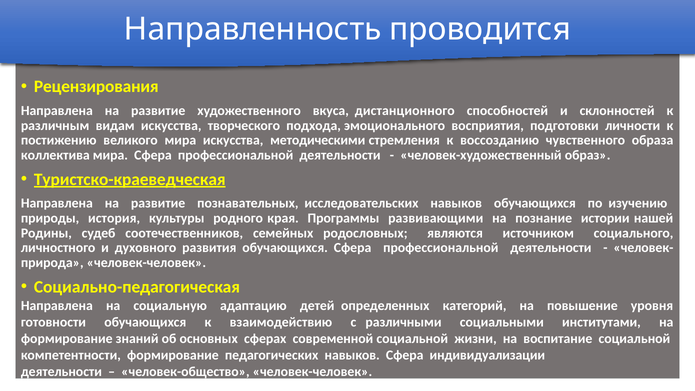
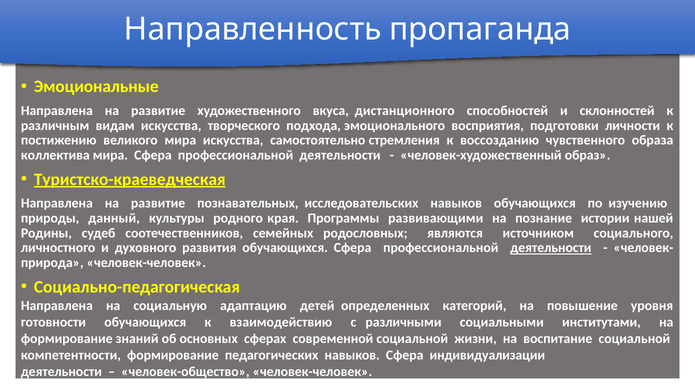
проводится: проводится -> пропаганда (480, 29)
Рецензирования: Рецензирования -> Эмоциональные (96, 87)
методическими: методическими -> самостоятельно (318, 140)
история: история -> данный (114, 218)
деятельности underline: none -> present (551, 248)
